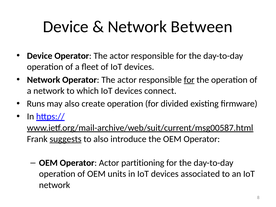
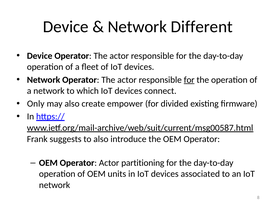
Between: Between -> Different (202, 27)
Runs: Runs -> Only (36, 104)
create operation: operation -> empower (125, 104)
suggests underline: present -> none (66, 139)
